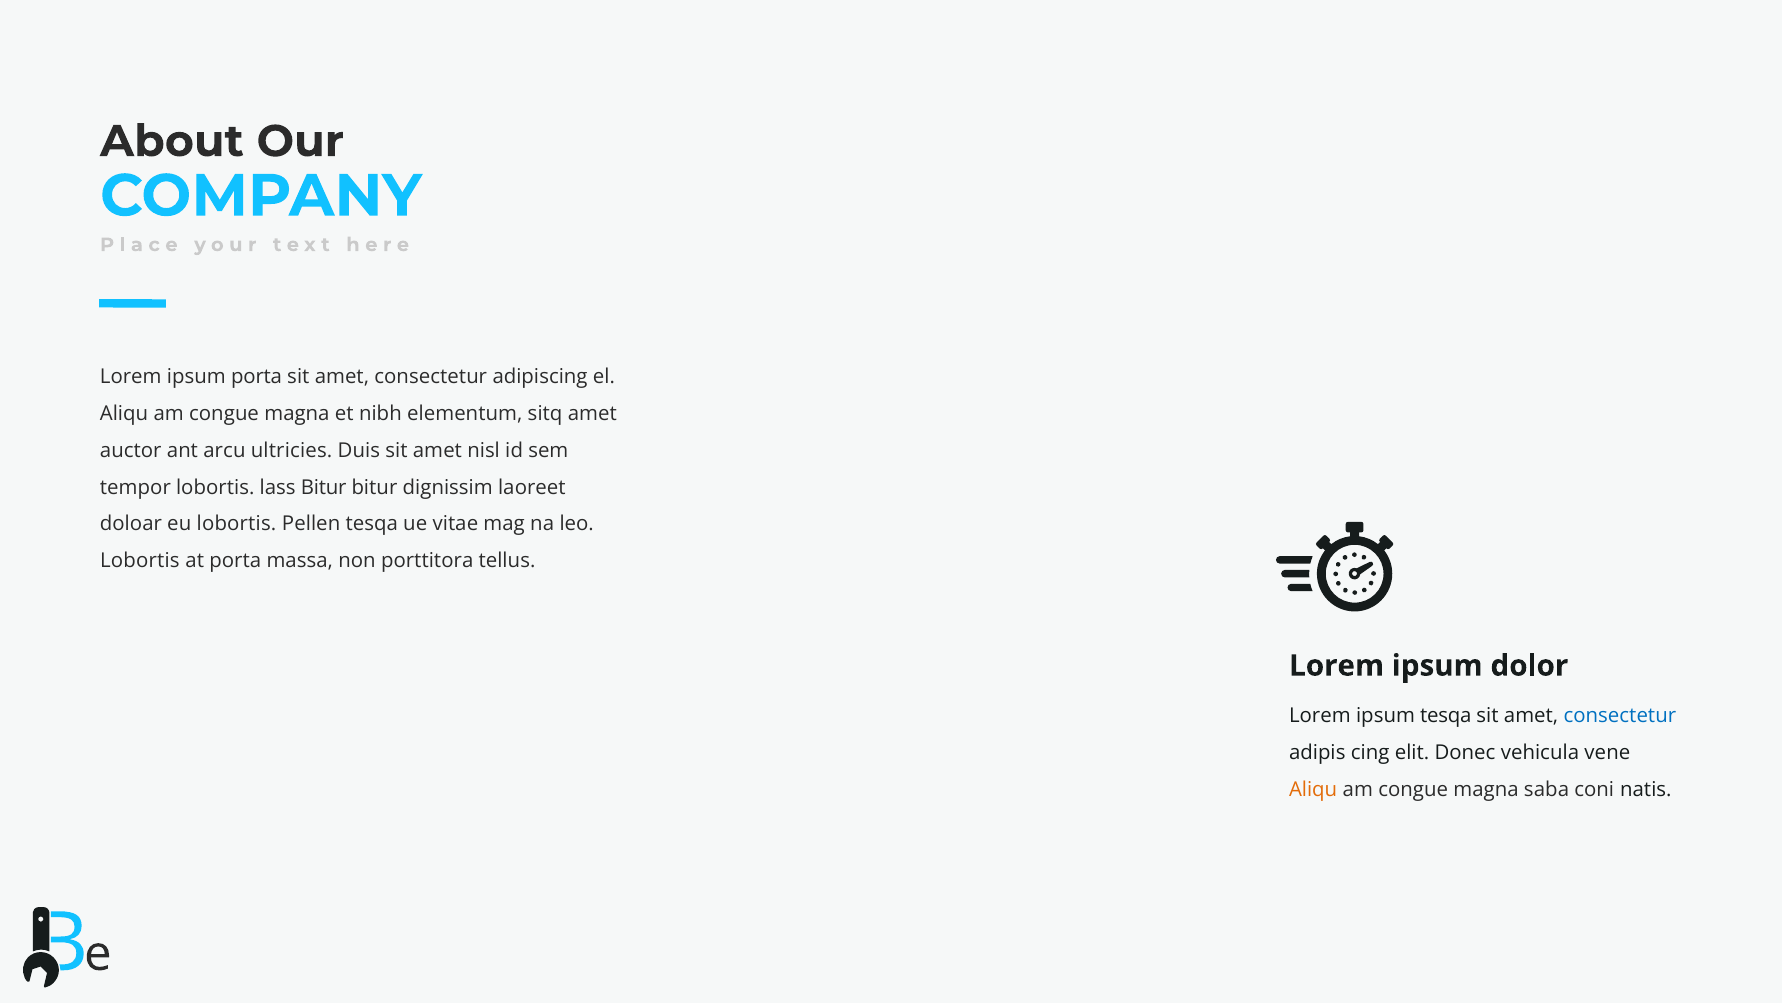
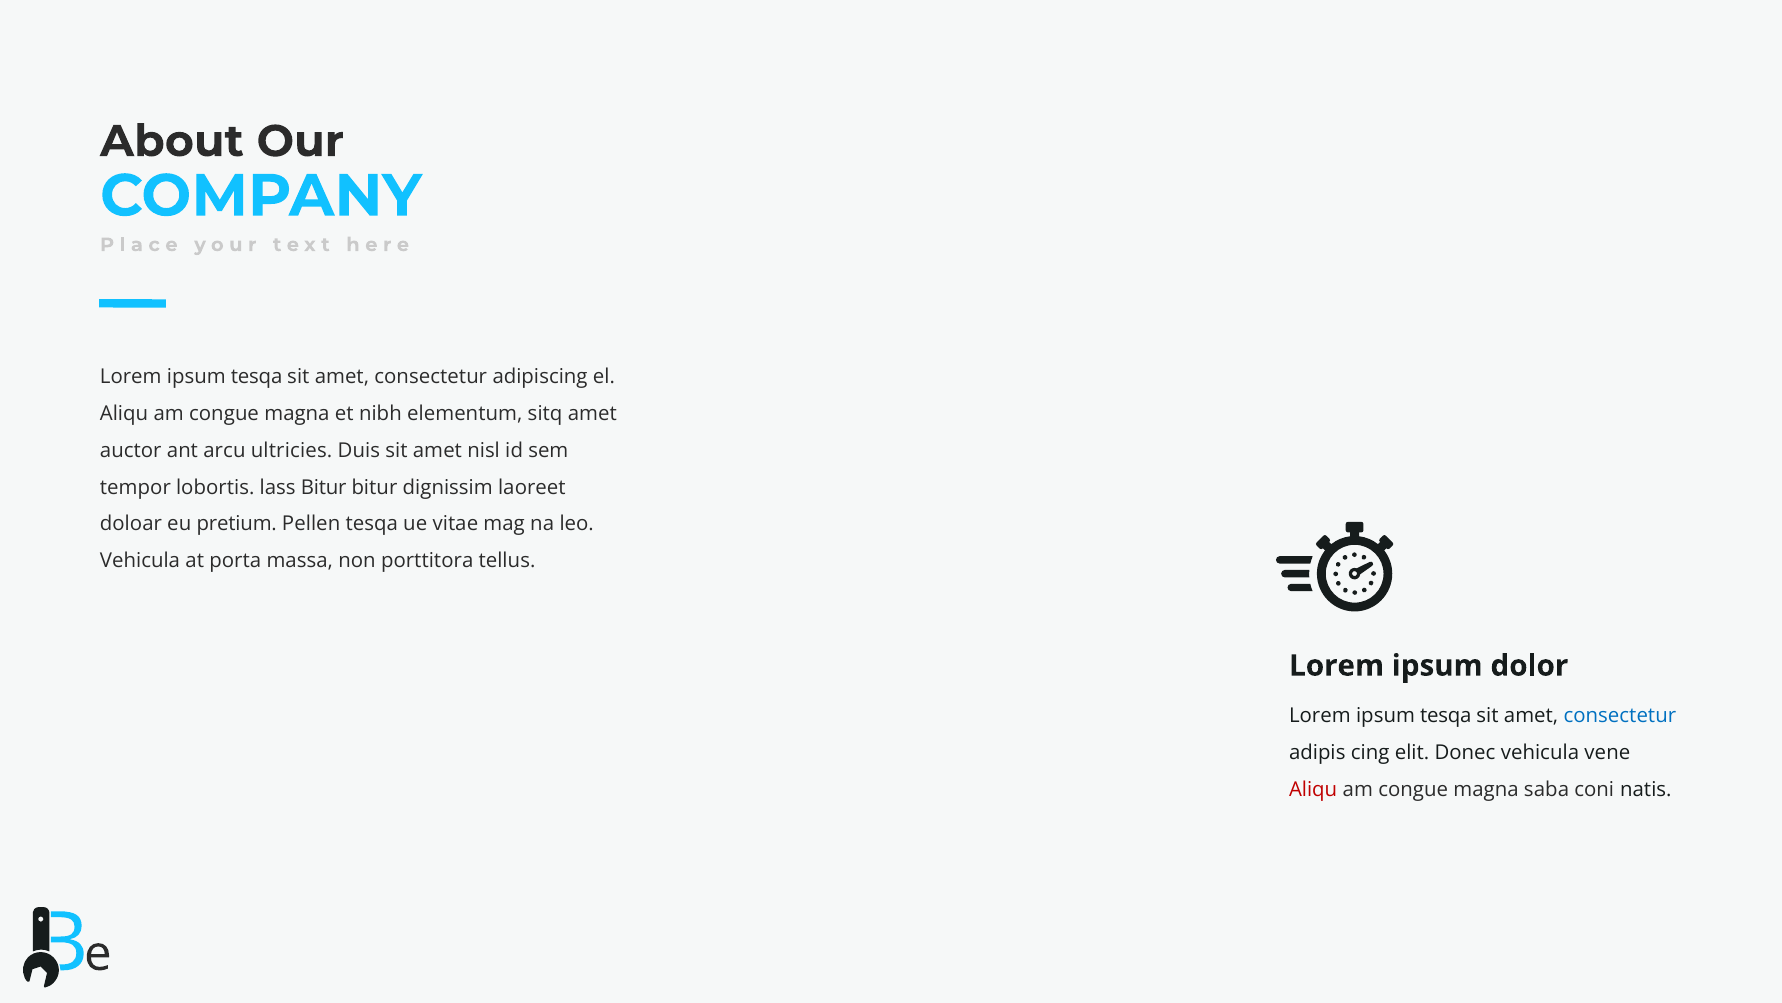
porta: porta -> tesqa (257, 377)
eu lobortis: lobortis -> pretium (237, 524)
Lobortis: Lobortis -> Vehicula (140, 561)
Aliqu colour: orange -> red (1313, 789)
